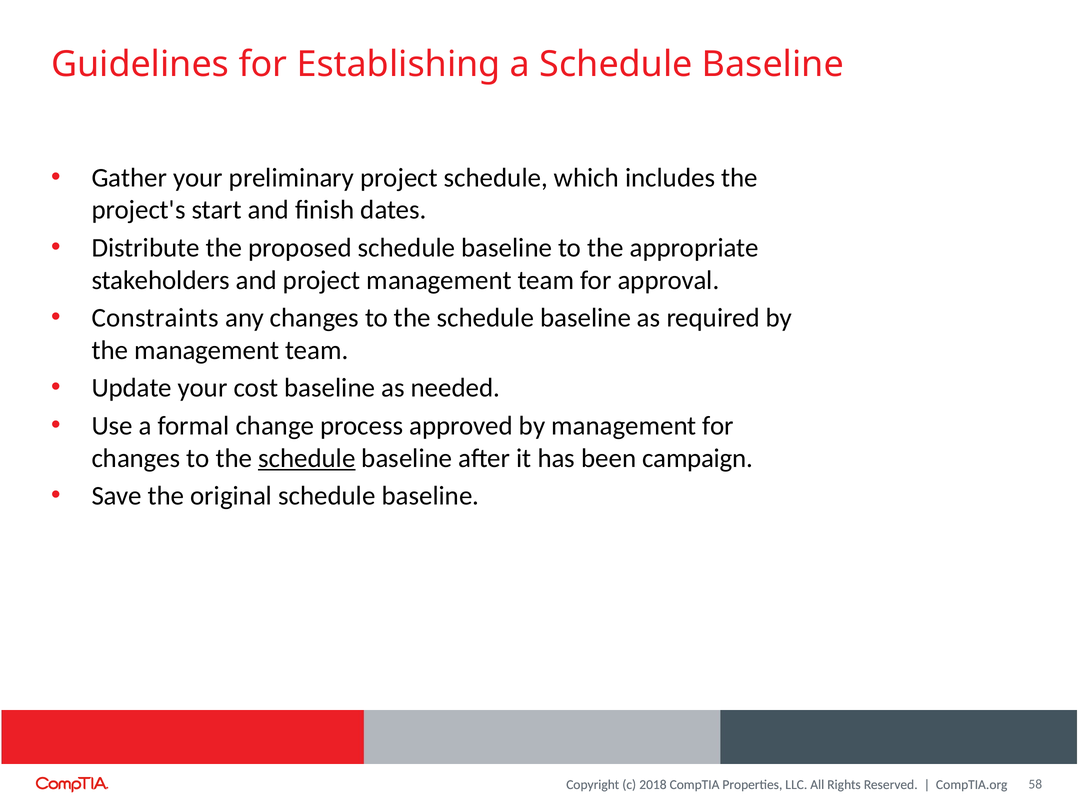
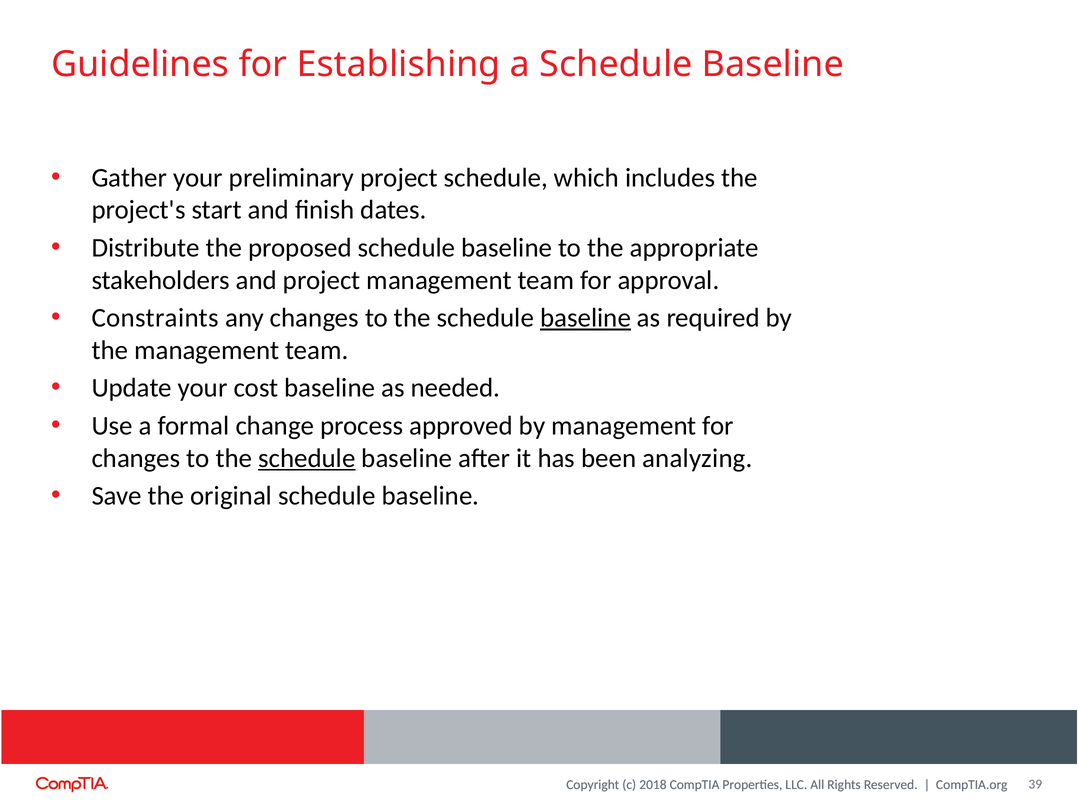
baseline underline: none -> present (585, 318)
campaign: campaign -> analyzing (697, 458)
58: 58 -> 39 (1035, 784)
